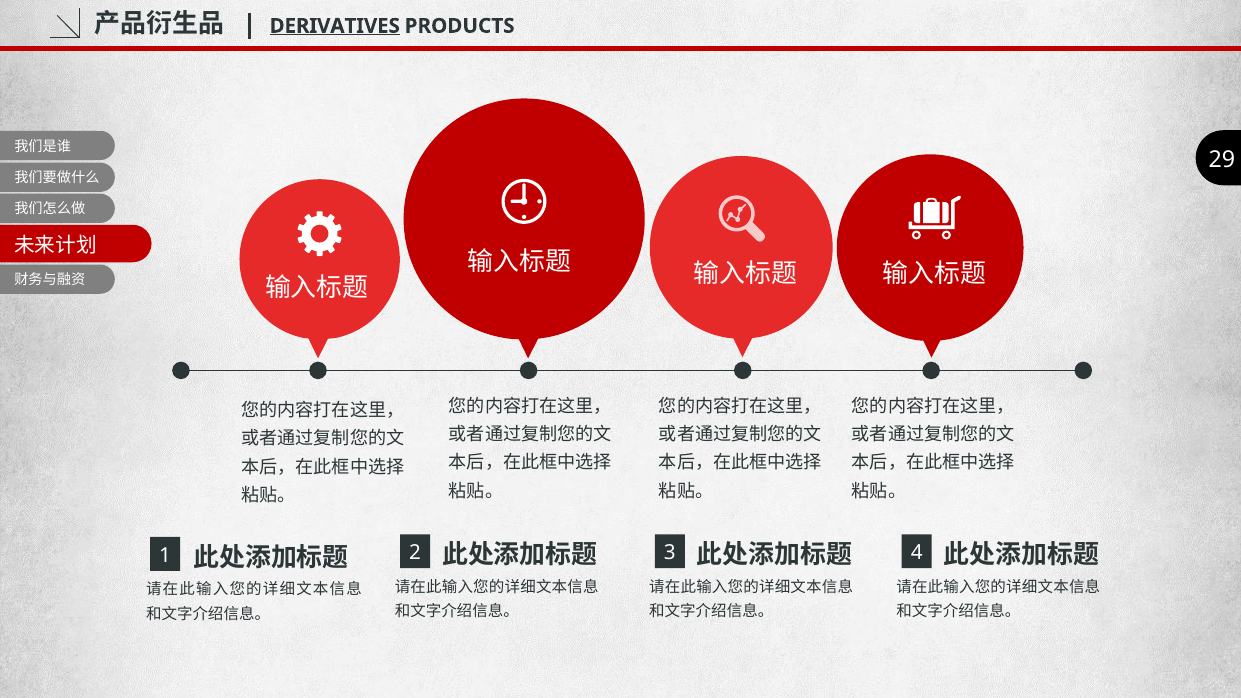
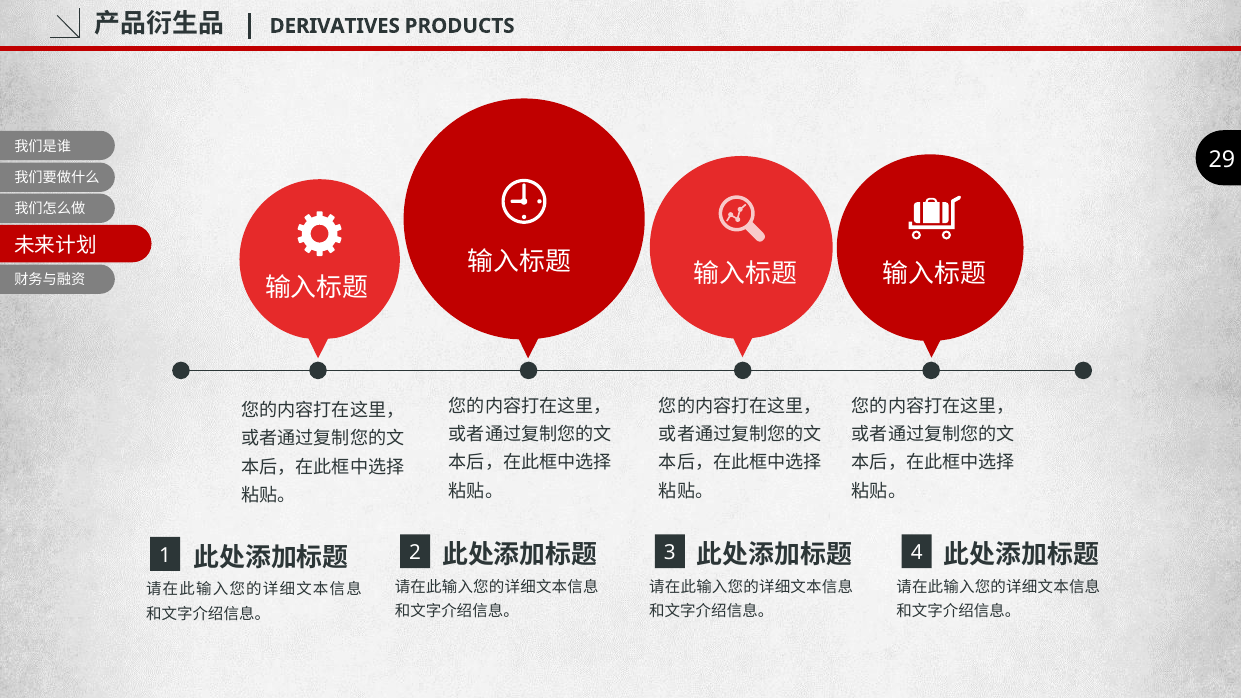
DERIVATIVES underline: present -> none (335, 26)
